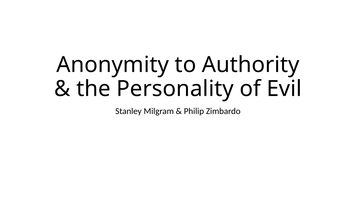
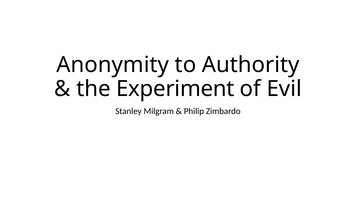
Personality: Personality -> Experiment (175, 89)
